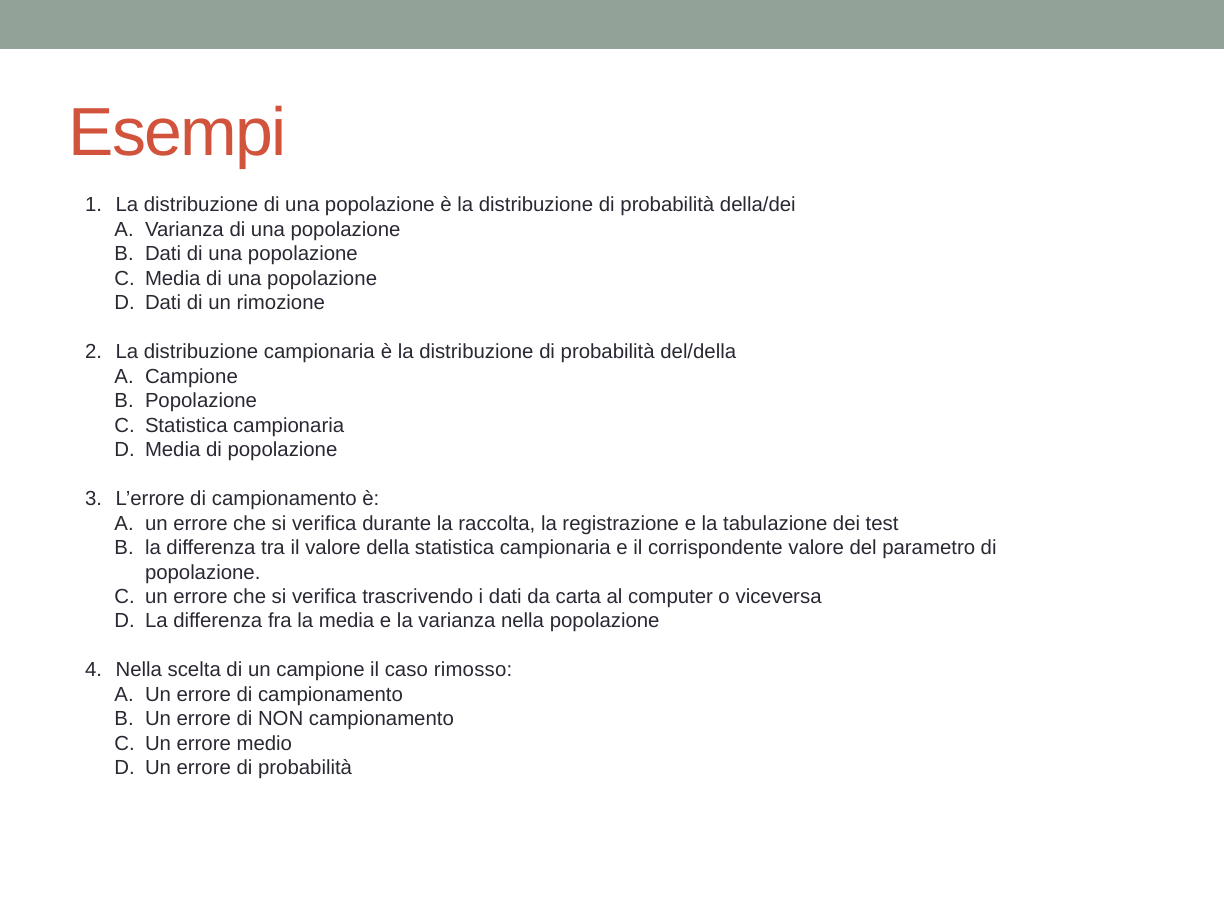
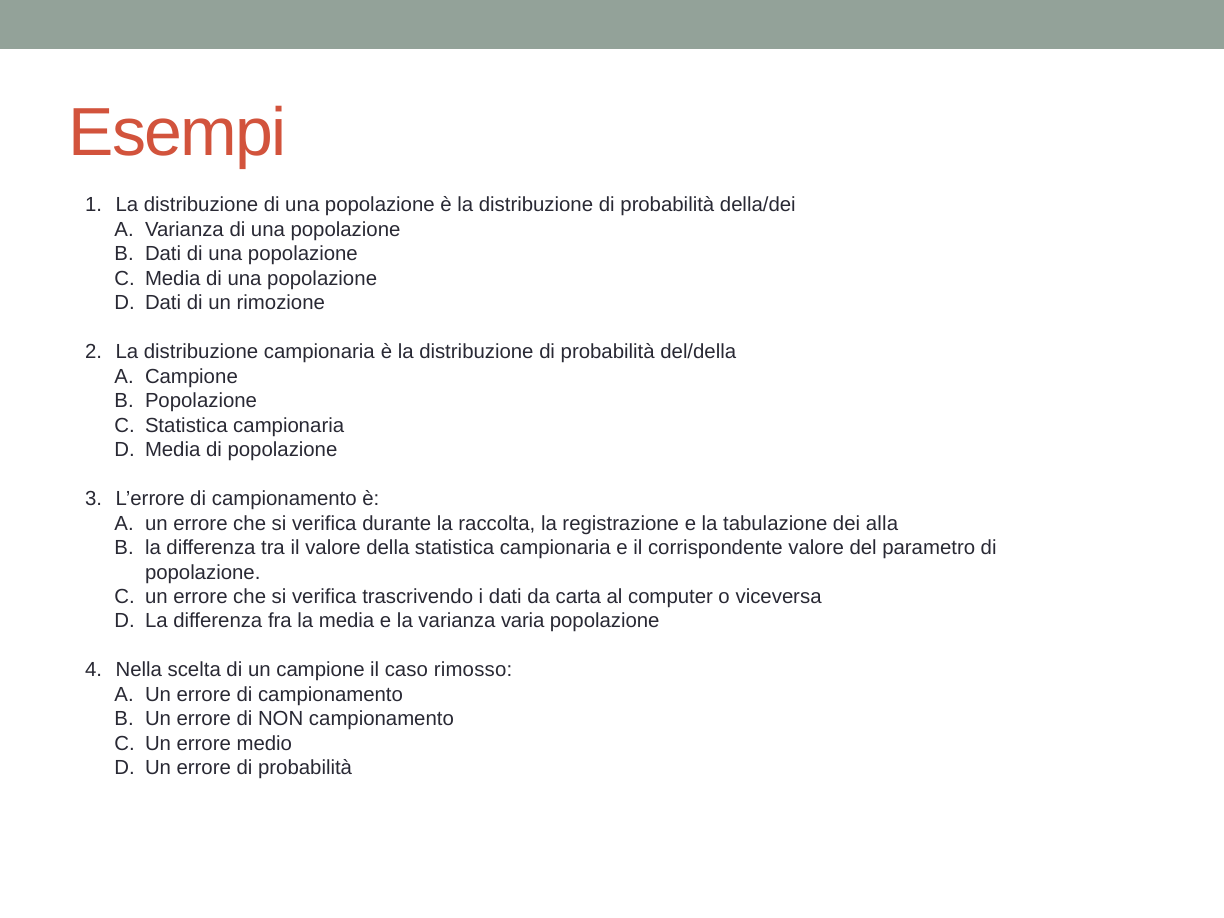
test: test -> alla (882, 523)
varianza nella: nella -> varia (523, 621)
